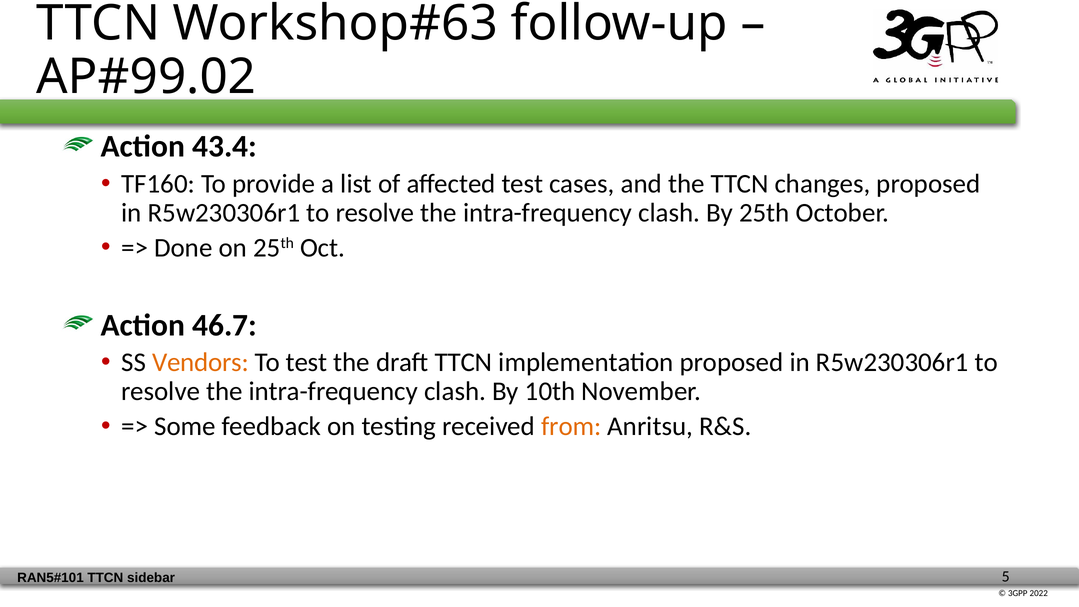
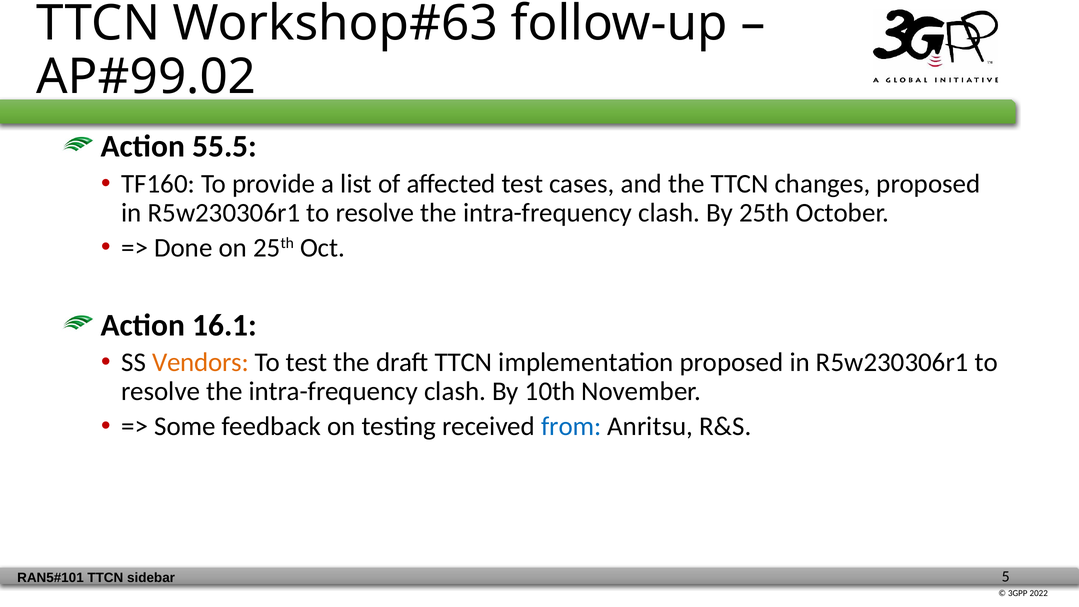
43.4: 43.4 -> 55.5 (225, 147)
46.7: 46.7 -> 16.1 (225, 325)
from colour: orange -> blue (571, 426)
